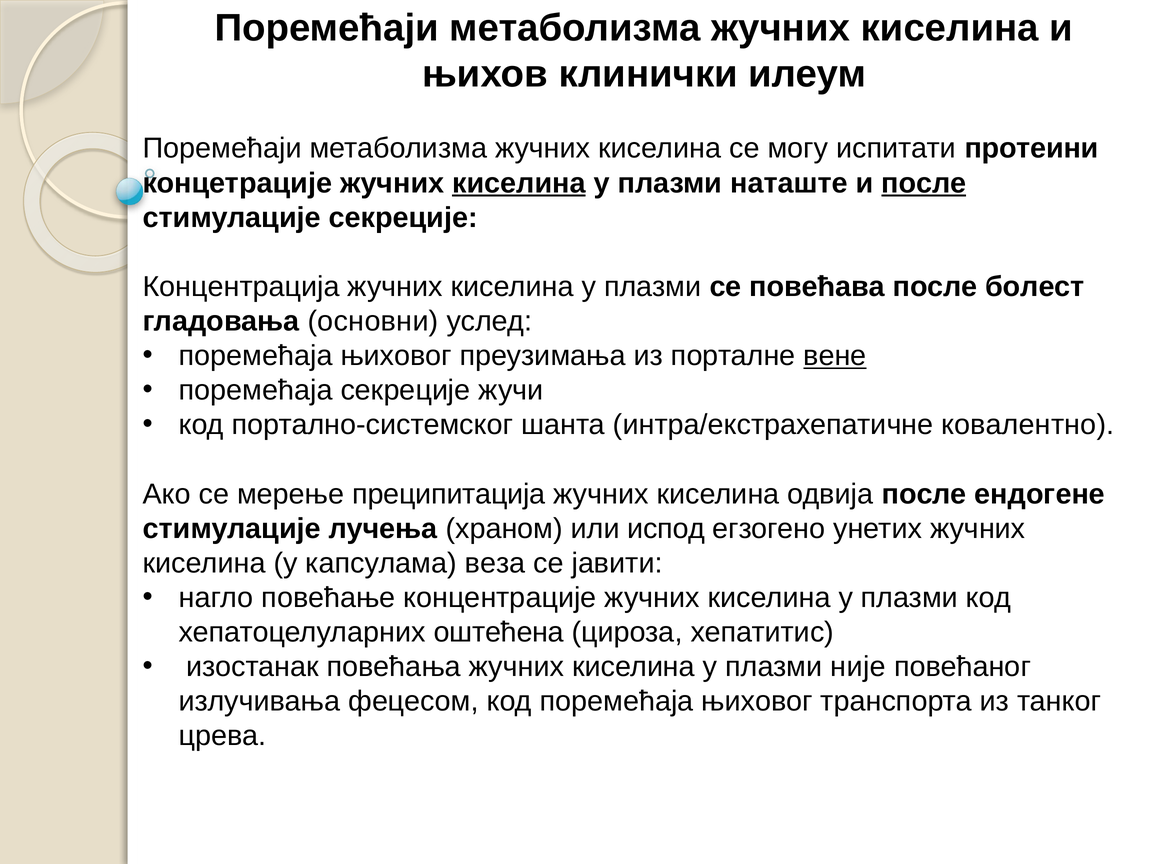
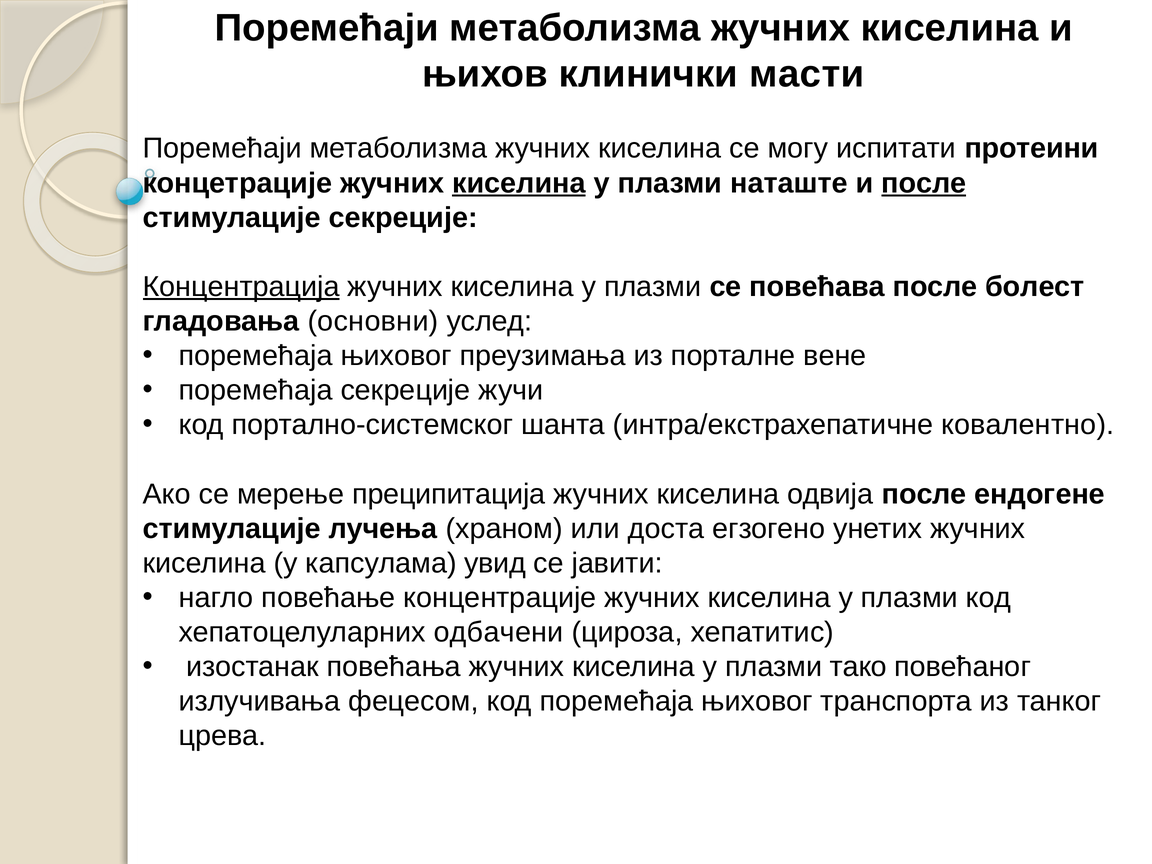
илеум: илеум -> масти (807, 74)
Концентрација underline: none -> present (241, 287)
вене underline: present -> none (835, 356)
испод: испод -> доста (666, 529)
веза: веза -> увид (495, 563)
оштећена: оштећена -> одбачени (499, 632)
није: није -> тако (858, 667)
